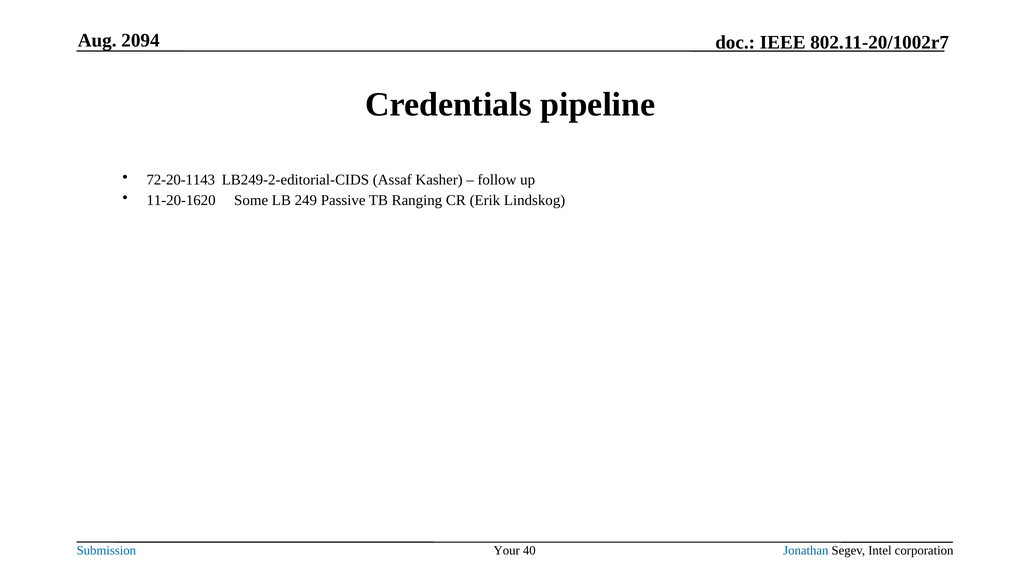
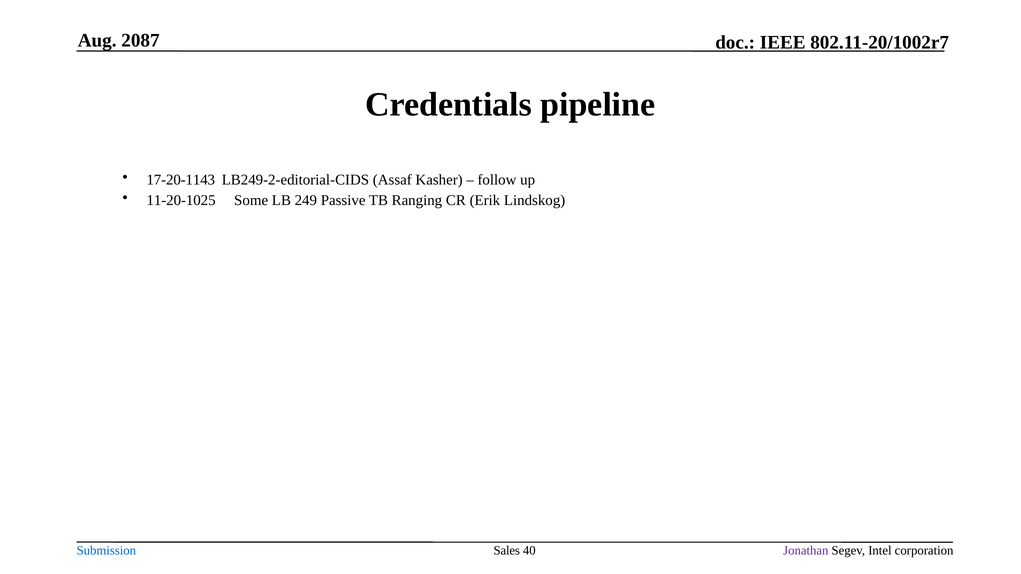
2094: 2094 -> 2087 (140, 41)
72-20-1143: 72-20-1143 -> 17-20-1143 (181, 180)
11-20-1620: 11-20-1620 -> 11-20-1025 (181, 201)
Your: Your -> Sales (507, 551)
Jonathan colour: blue -> purple (806, 551)
